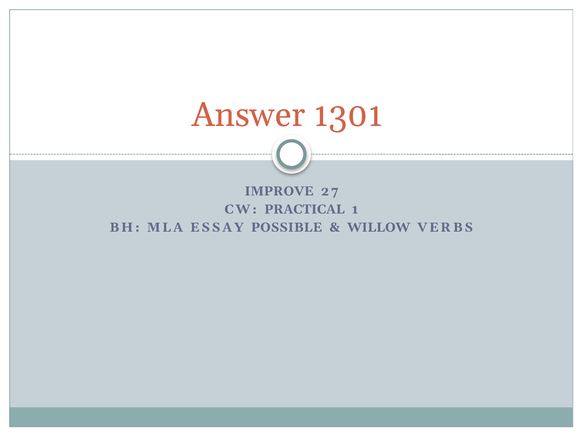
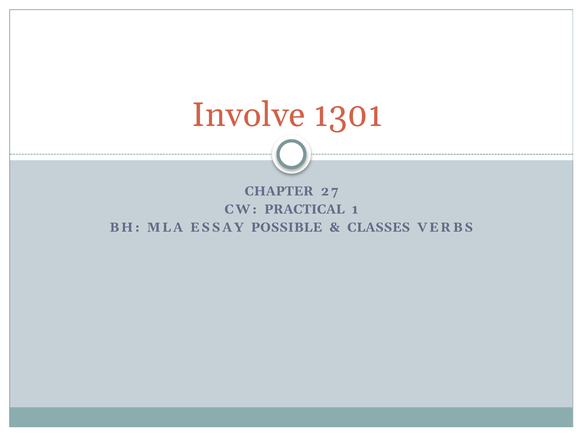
Answer: Answer -> Involve (249, 115)
IMPROVE: IMPROVE -> CHAPTER (279, 191)
WILLOW: WILLOW -> CLASSES (379, 228)
